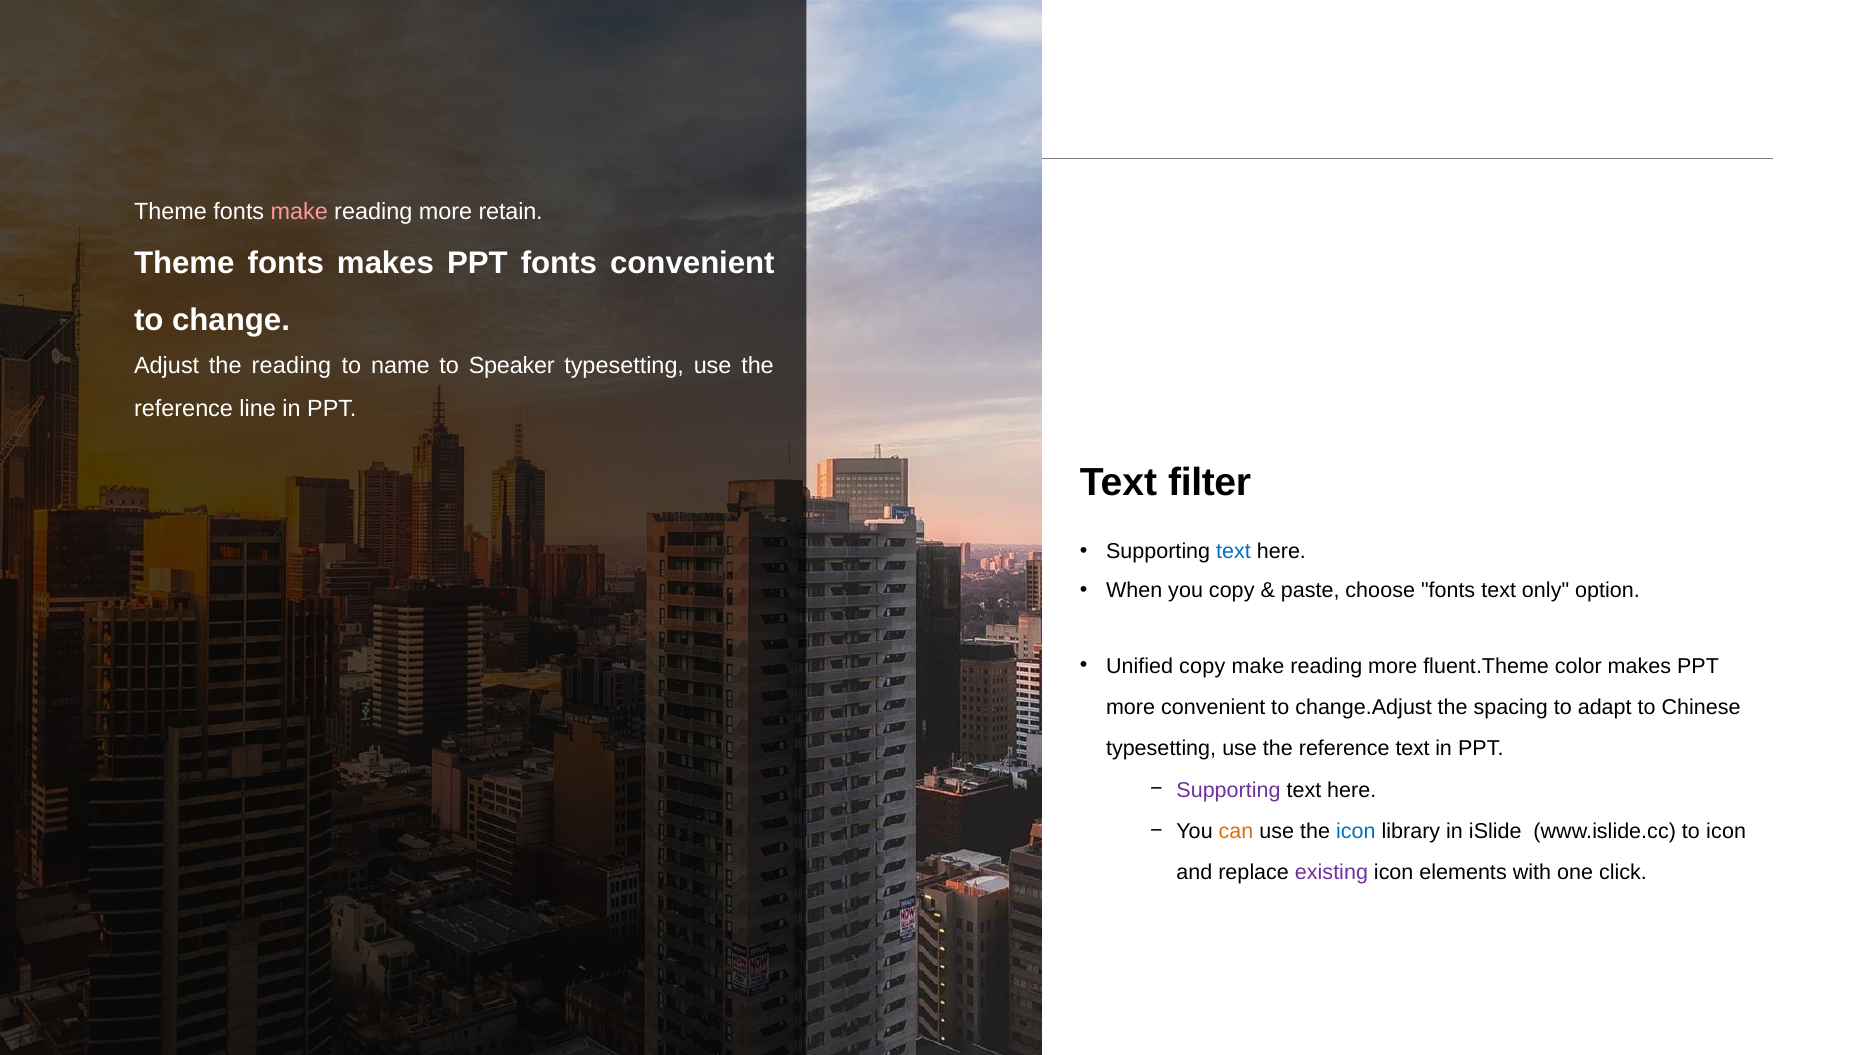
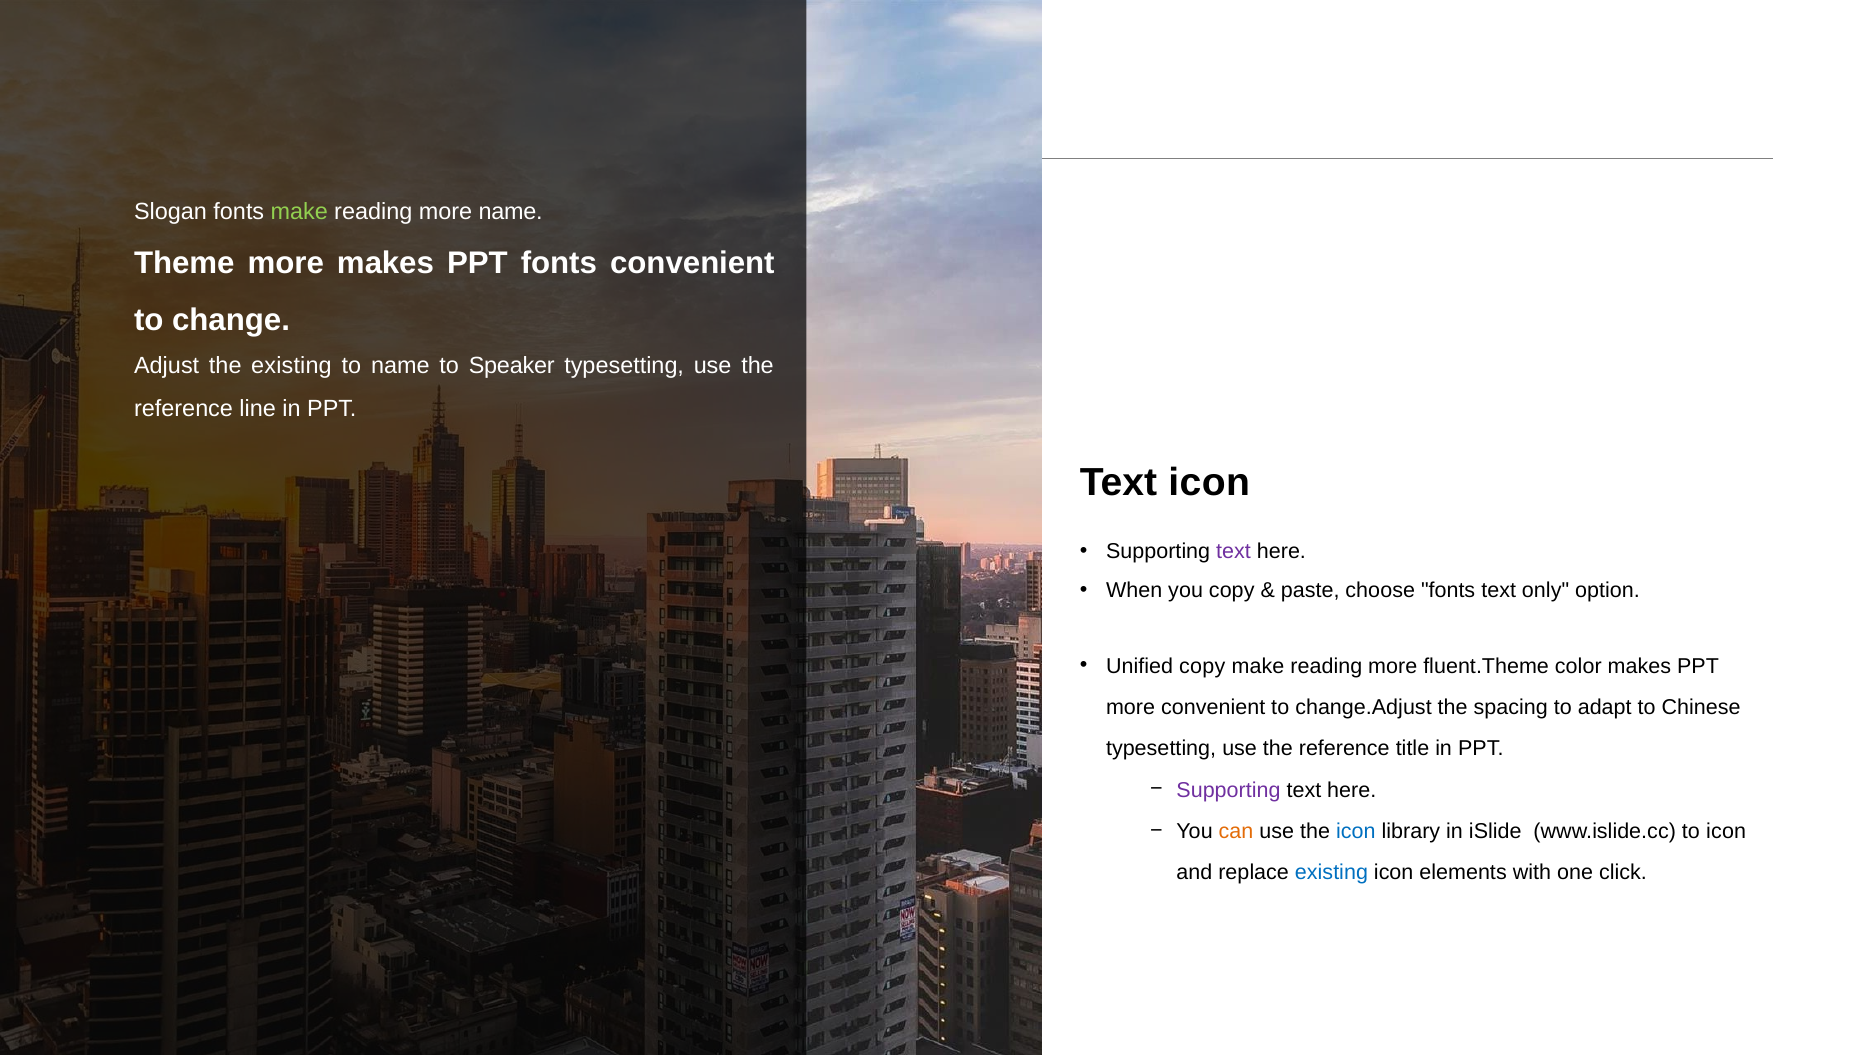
Theme: Theme -> Slogan (171, 212)
make colour: pink -> light green (299, 212)
more retain: retain -> name (511, 212)
fonts: fonts -> more (286, 264)
the reading: reading -> existing (291, 366)
Text filter: filter -> icon (1209, 482)
text colour: blue -> purple (1234, 552)
reference text: text -> title (1412, 749)
existing colour: purple -> blue (1331, 873)
